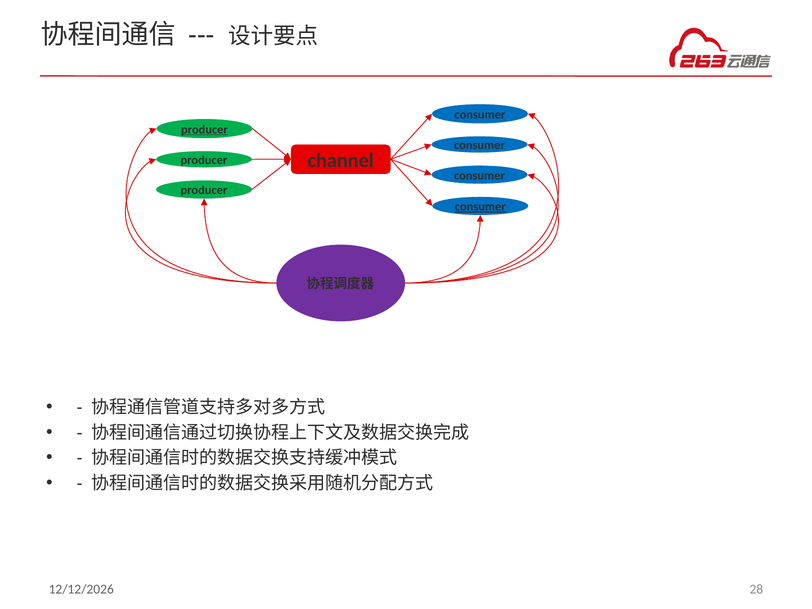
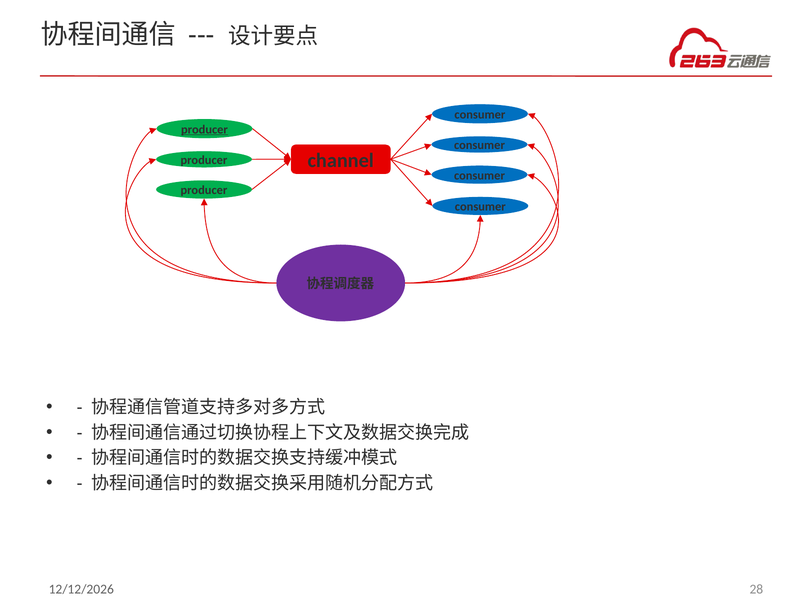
consumer underline: present -> none (480, 207)
